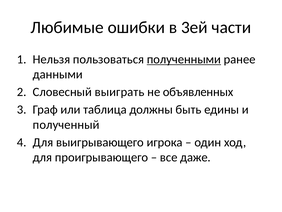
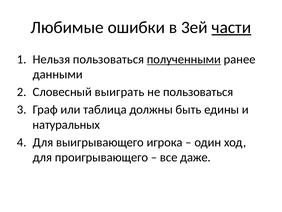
части underline: none -> present (231, 27)
не объявленных: объявленных -> пользоваться (198, 92)
полученный: полученный -> натуральных (66, 124)
